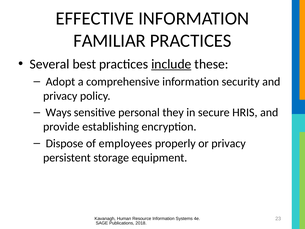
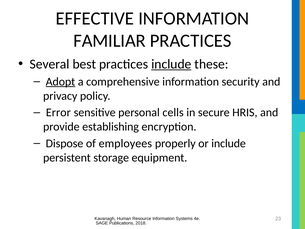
Adopt underline: none -> present (60, 81)
Ways: Ways -> Error (58, 112)
they: they -> cells (173, 112)
or privacy: privacy -> include (229, 143)
